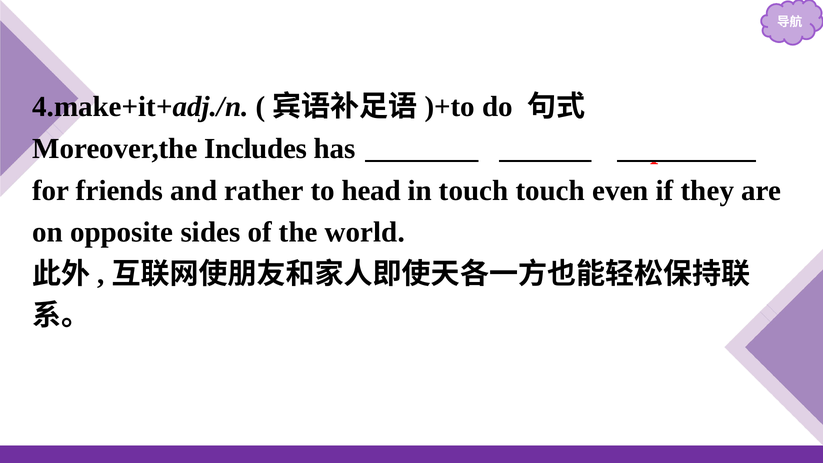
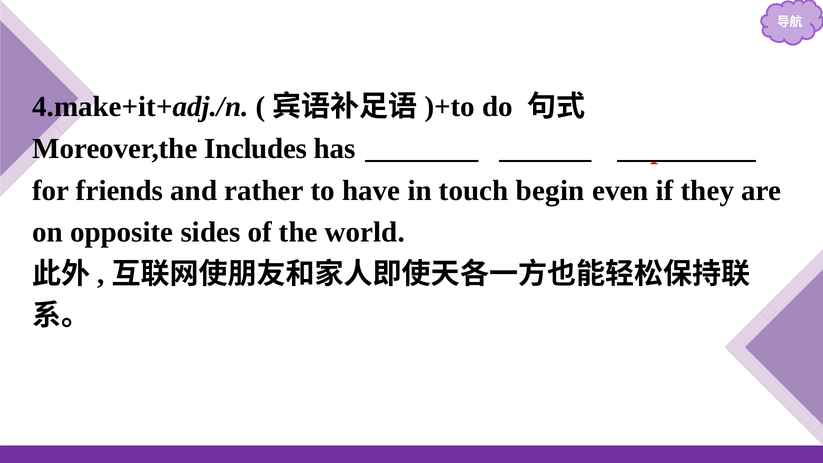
head: head -> have (371, 190)
touch touch: touch -> begin (550, 190)
